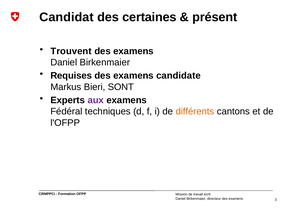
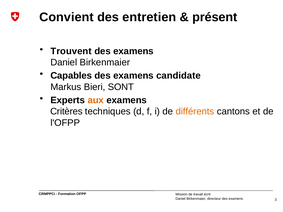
Candidat: Candidat -> Convient (66, 17)
certaines: certaines -> entretien (149, 17)
Requises: Requises -> Capables (71, 76)
aux colour: purple -> orange (96, 100)
Fédéral: Fédéral -> Critères (66, 112)
